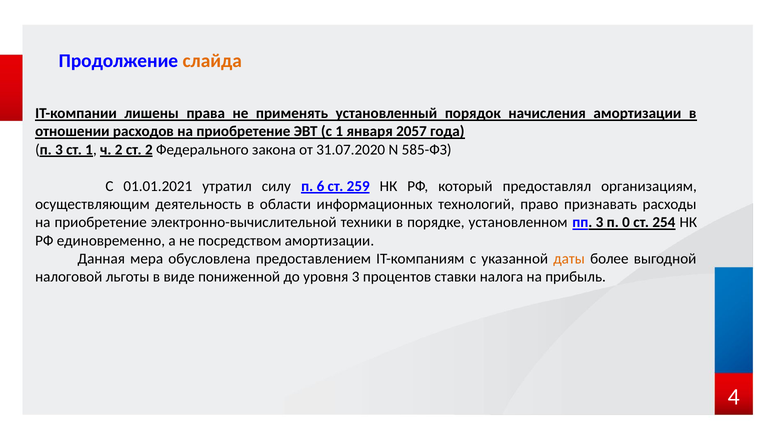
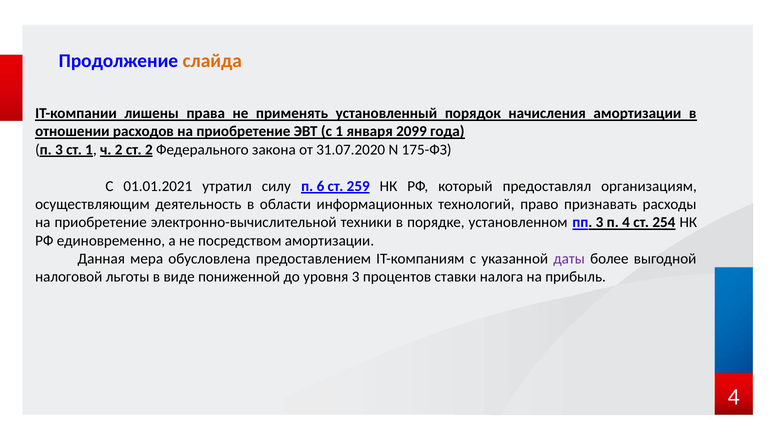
2057: 2057 -> 2099 (411, 132)
585-ФЗ: 585-ФЗ -> 175-ФЗ (427, 150)
п 0: 0 -> 4 (626, 222)
даты colour: orange -> purple (569, 259)
